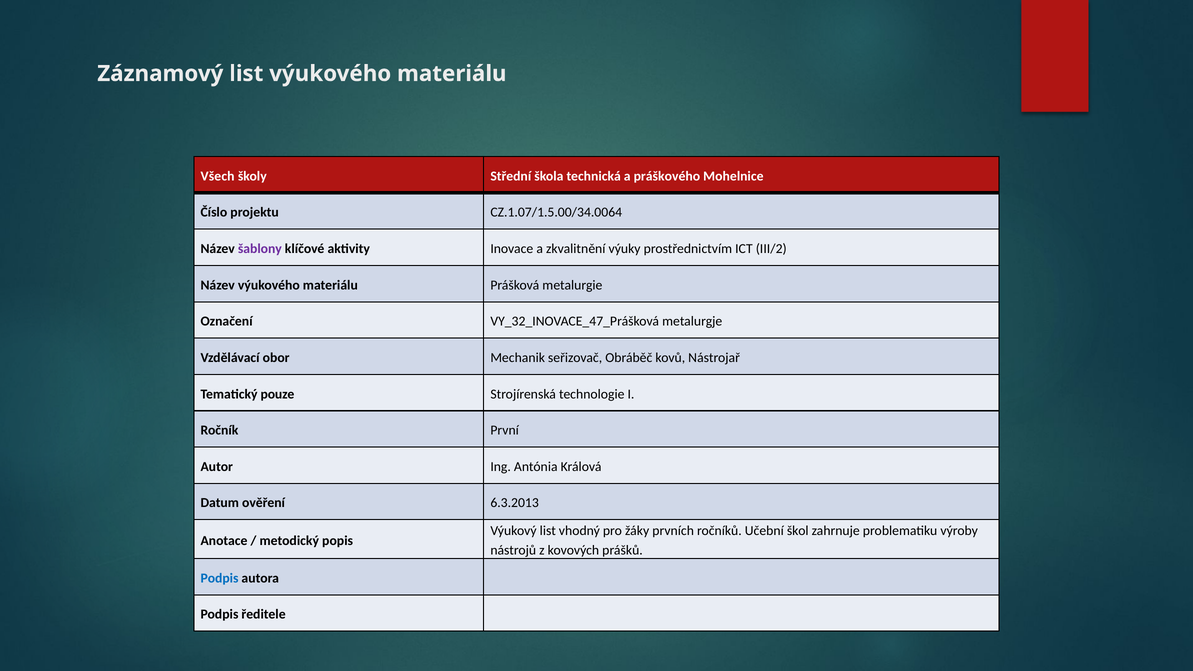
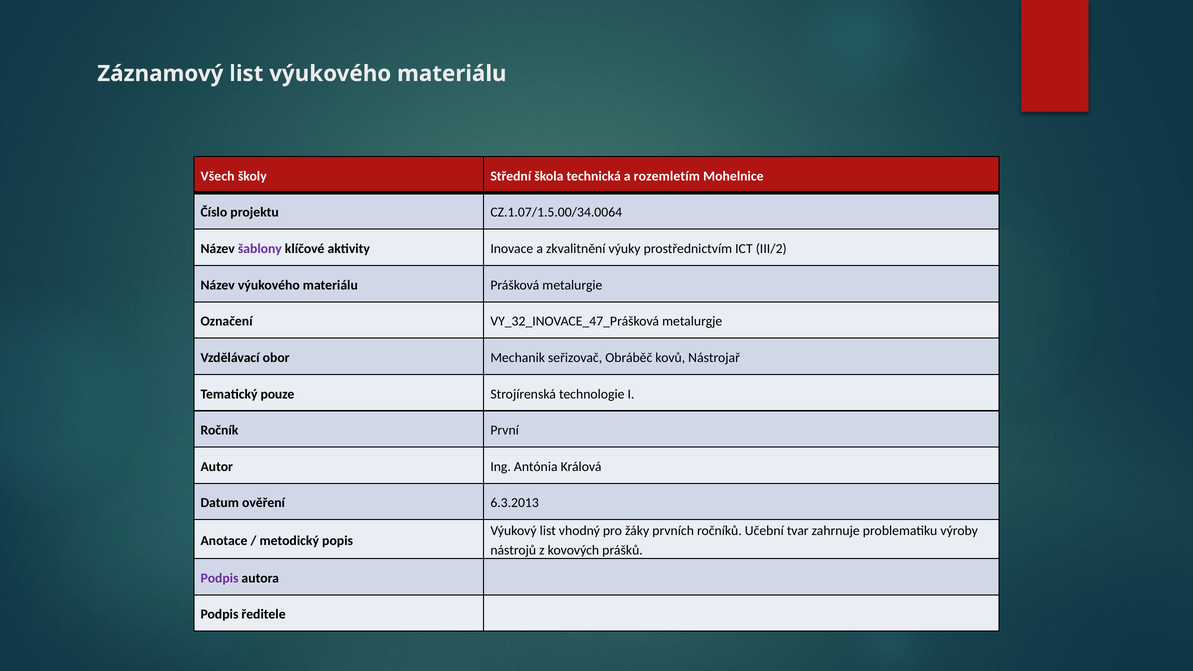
práškového: práškového -> rozemletím (667, 176)
škol: škol -> tvar (798, 531)
Podpis colour: blue -> purple (220, 578)
